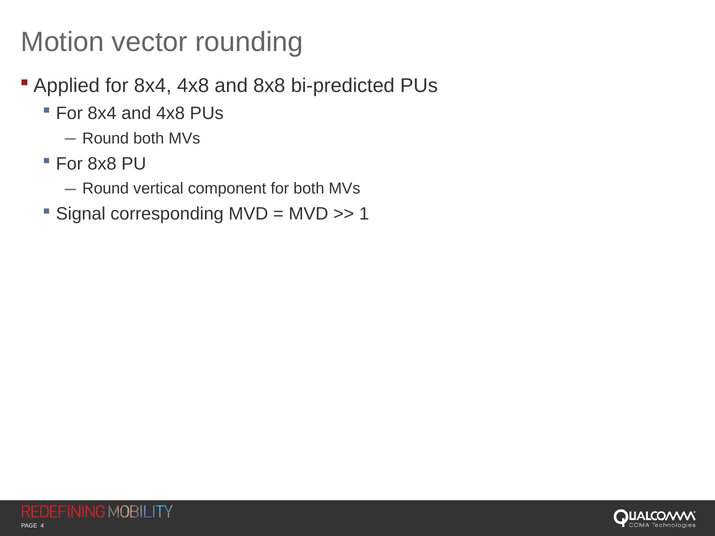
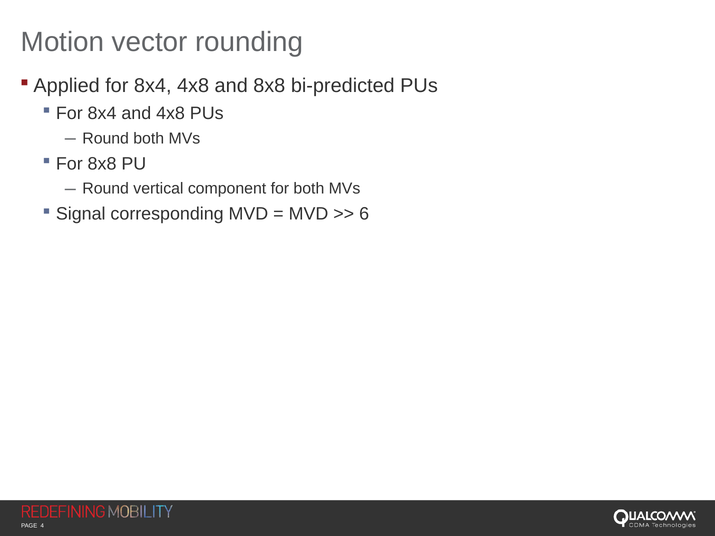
1: 1 -> 6 (364, 214)
